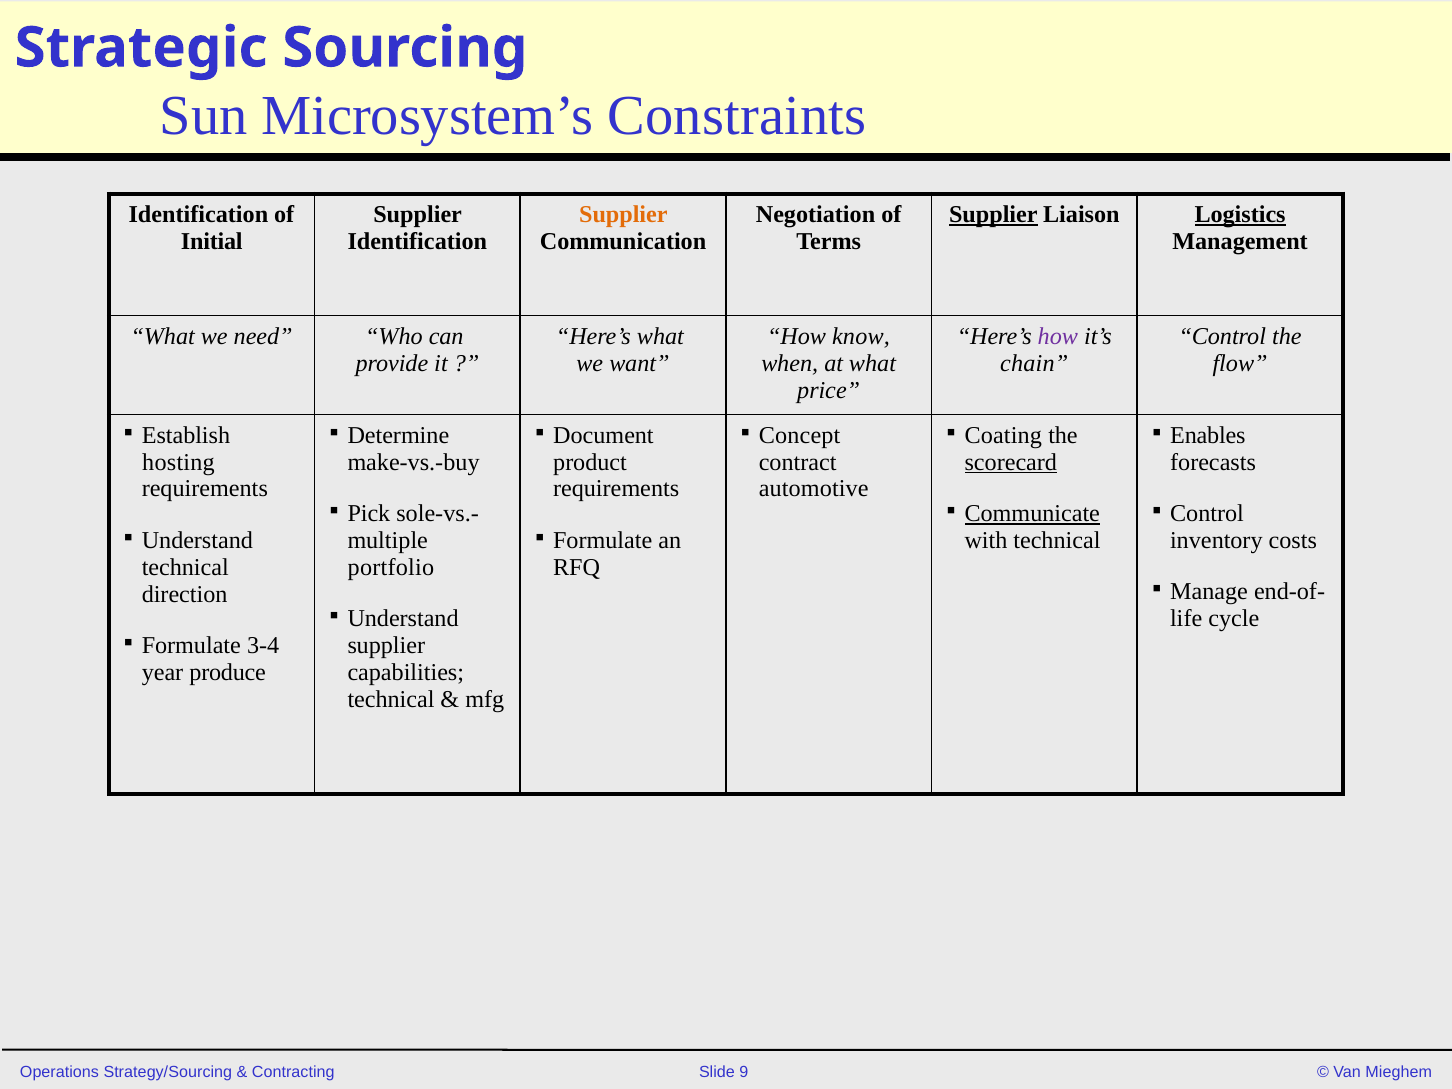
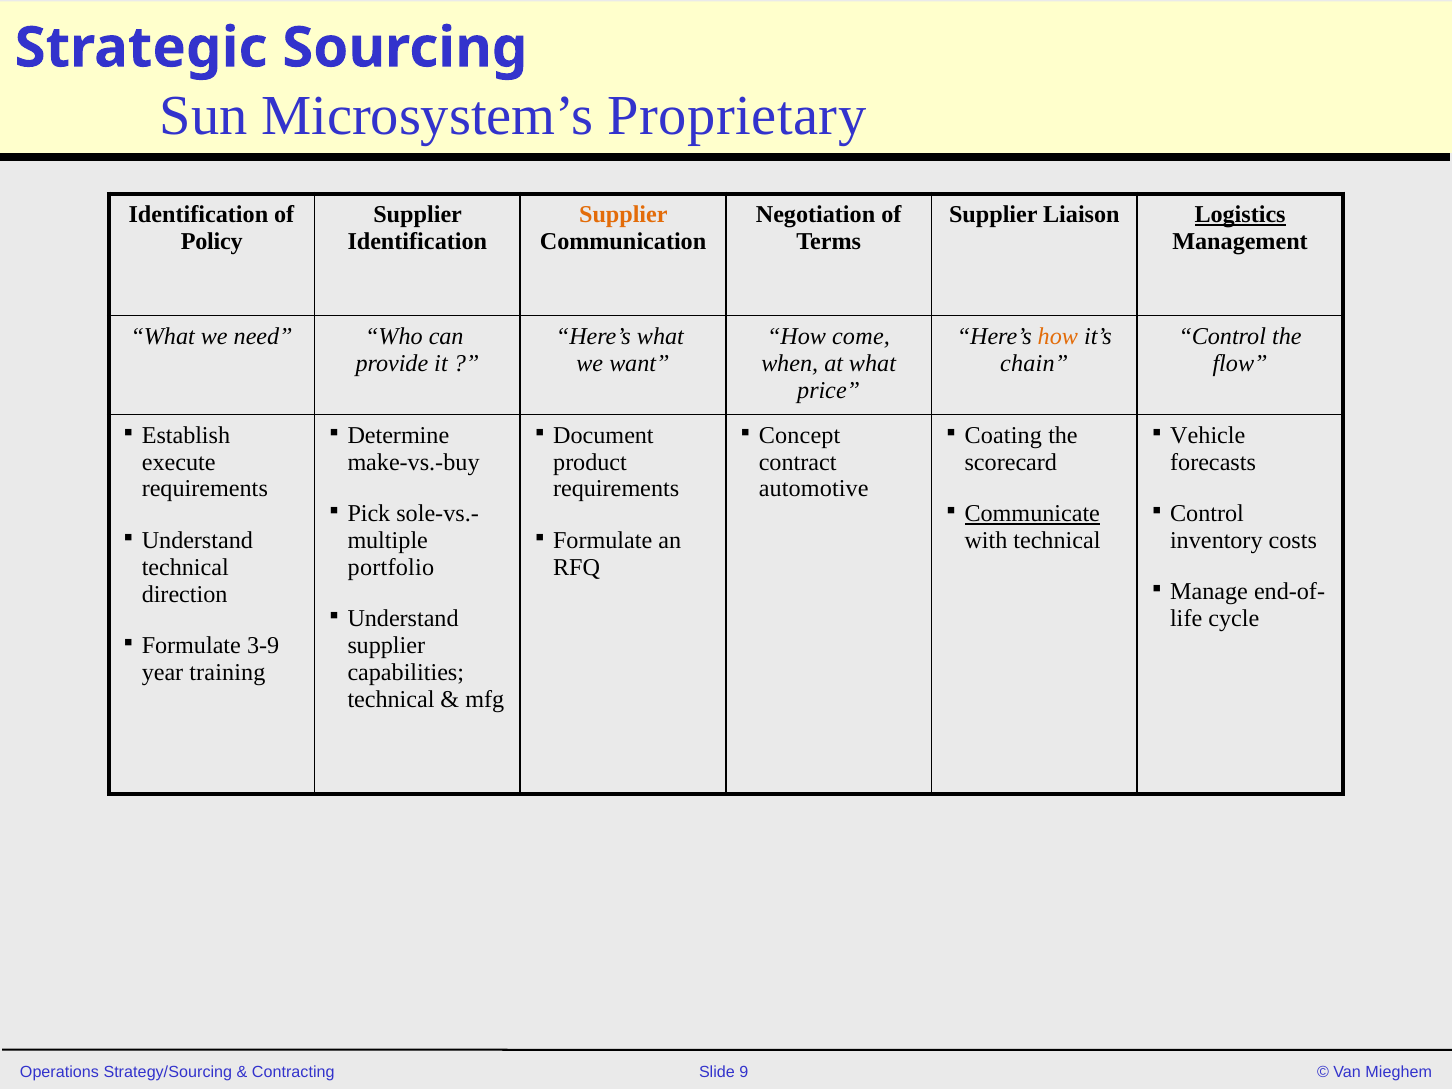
Constraints: Constraints -> Proprietary (737, 116)
Supplier underline: present -> none (993, 214)
Initial: Initial -> Policy (212, 241)
know: know -> come (861, 336)
how colour: purple -> orange (1058, 336)
Enables: Enables -> Vehicle (1208, 435)
hosting: hosting -> execute (179, 462)
scorecard underline: present -> none (1011, 462)
3-4: 3-4 -> 3-9 (263, 645)
produce: produce -> training (227, 672)
